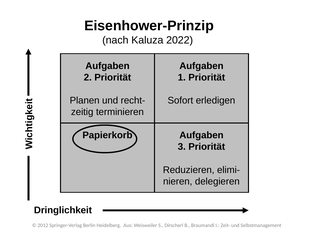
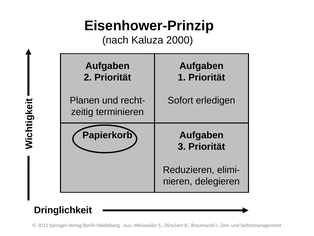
2022: 2022 -> 2000 (180, 40)
